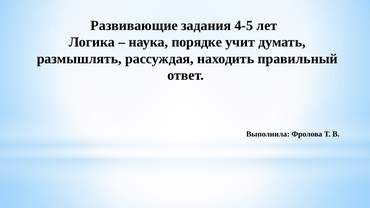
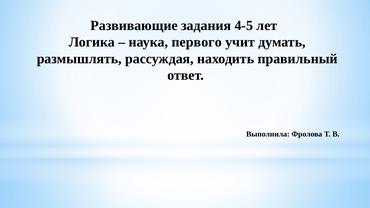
порядке: порядке -> первого (197, 42)
